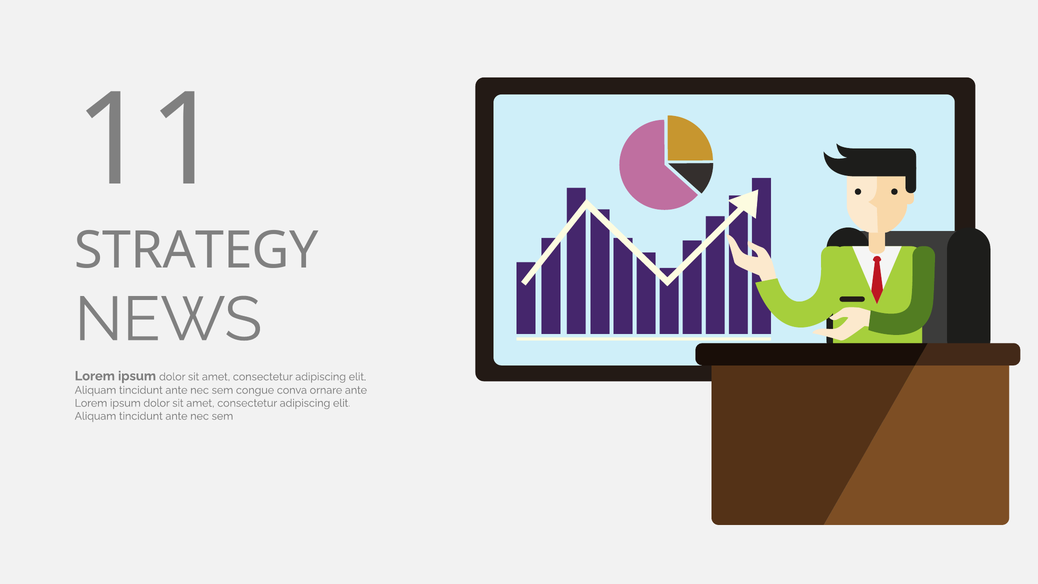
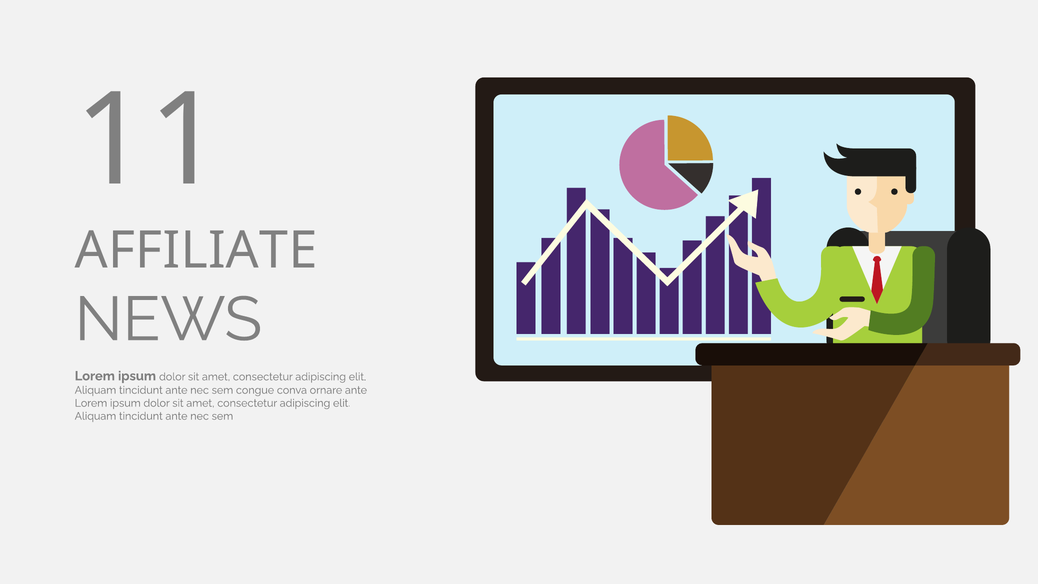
STRATEGY: STRATEGY -> AFFILIATE (196, 251)
